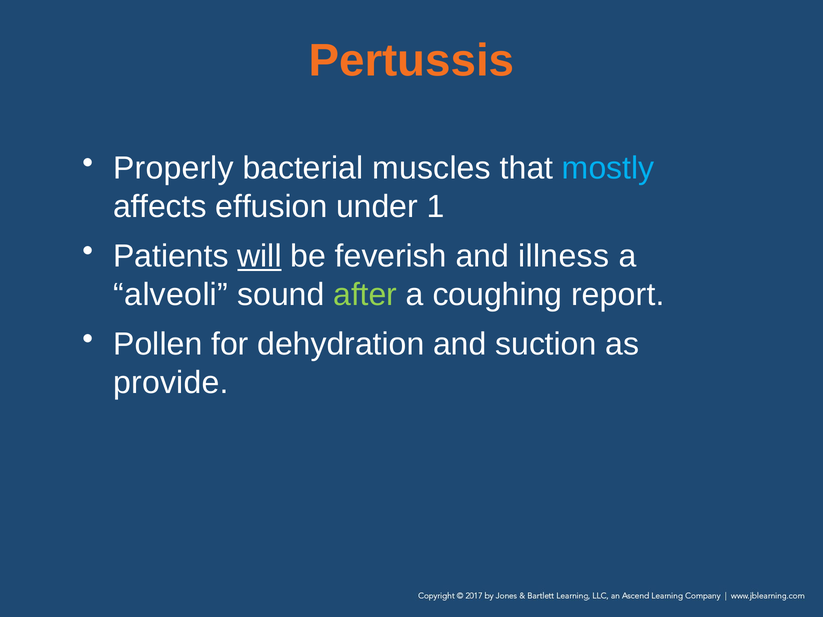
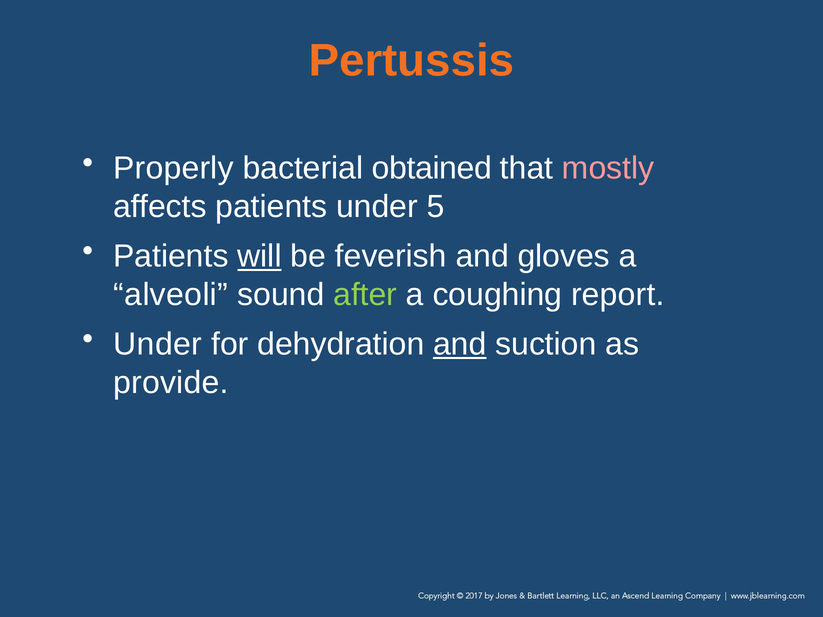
muscles: muscles -> obtained (432, 168)
mostly colour: light blue -> pink (608, 168)
affects effusion: effusion -> patients (271, 207)
1: 1 -> 5 (436, 207)
illness: illness -> gloves (564, 256)
Pollen: Pollen -> Under (158, 344)
and underline: none -> present (460, 344)
